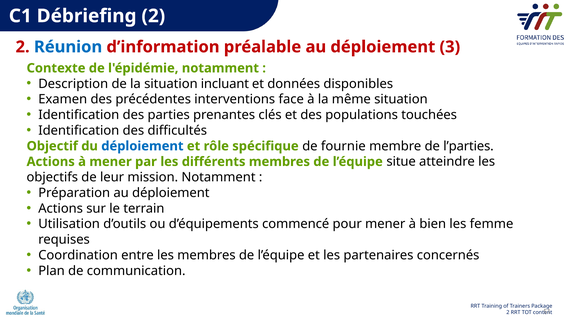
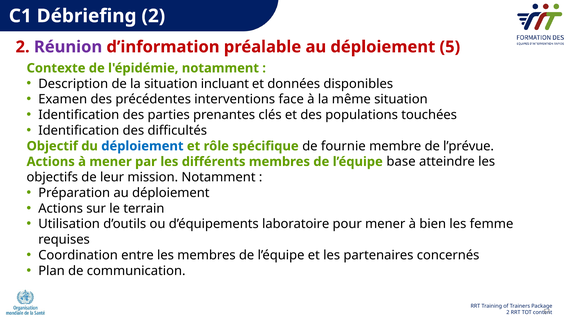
Réunion colour: blue -> purple (68, 47)
3: 3 -> 5 (450, 47)
l’parties: l’parties -> l’prévue (469, 146)
situe: situe -> base (401, 162)
commencé: commencé -> laboratoire (296, 224)
